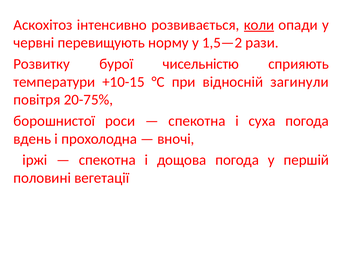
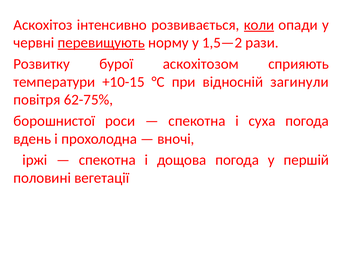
перевищують underline: none -> present (101, 43)
чисельністю: чисельністю -> аскохітозом (201, 64)
20-75%: 20-75% -> 62-75% (88, 100)
